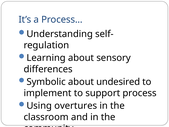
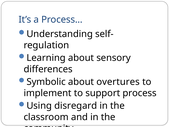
undesired: undesired -> overtures (118, 82)
overtures: overtures -> disregard (76, 106)
